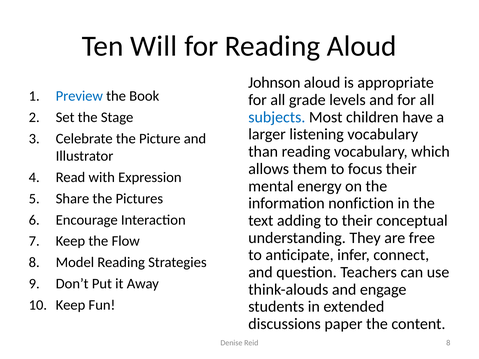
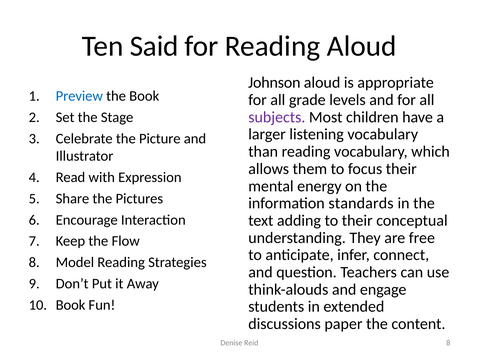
Will: Will -> Said (154, 46)
subjects colour: blue -> purple (277, 117)
nonfiction: nonfiction -> standards (361, 203)
Keep: Keep -> Book (71, 305)
